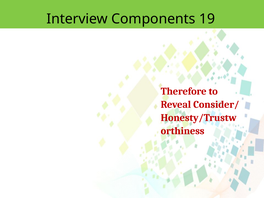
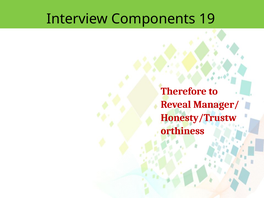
Consider/: Consider/ -> Manager/ (216, 105)
